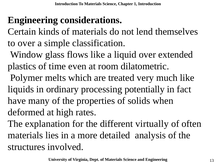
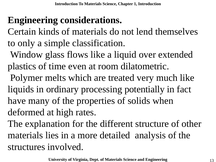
to over: over -> only (26, 43)
virtually: virtually -> structure (152, 124)
often: often -> other (192, 124)
